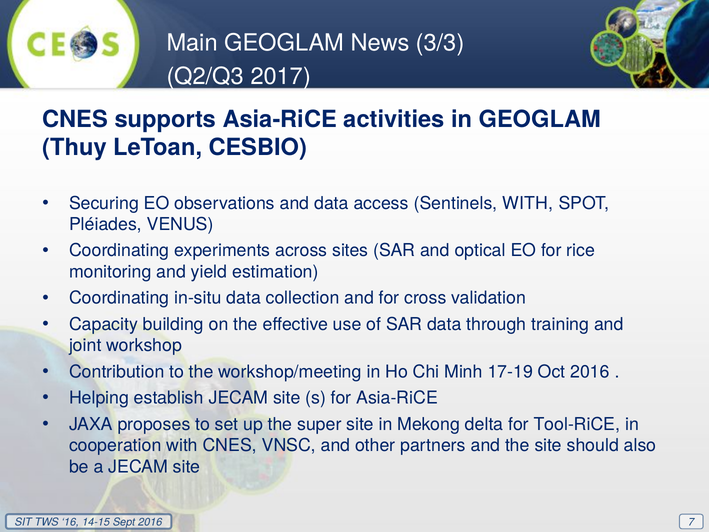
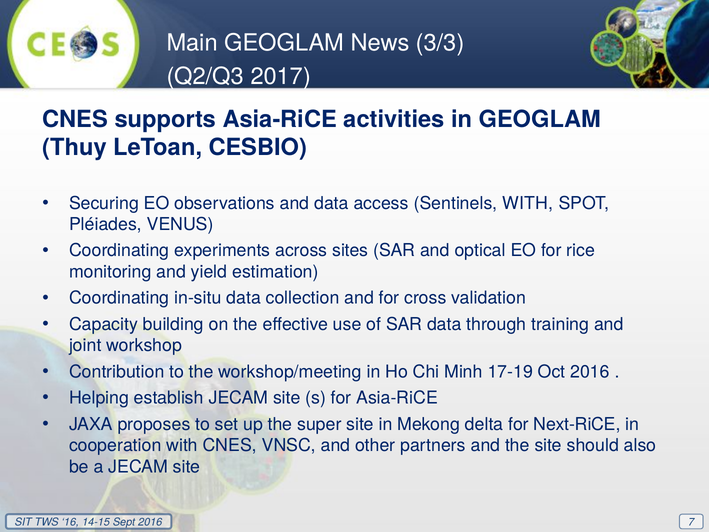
Tool-RiCE: Tool-RiCE -> Next-RiCE (577, 424)
